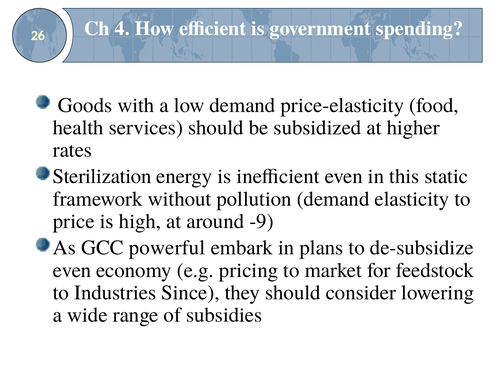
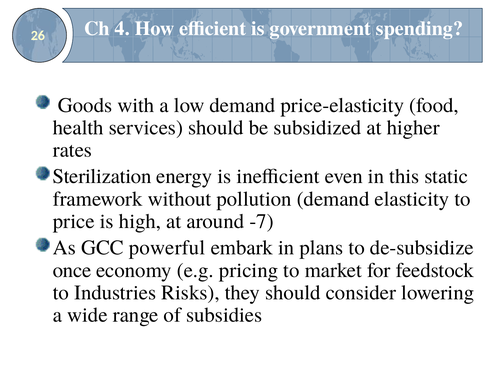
-9: -9 -> -7 (261, 221)
even: even -> once (72, 270)
Since: Since -> Risks (190, 293)
